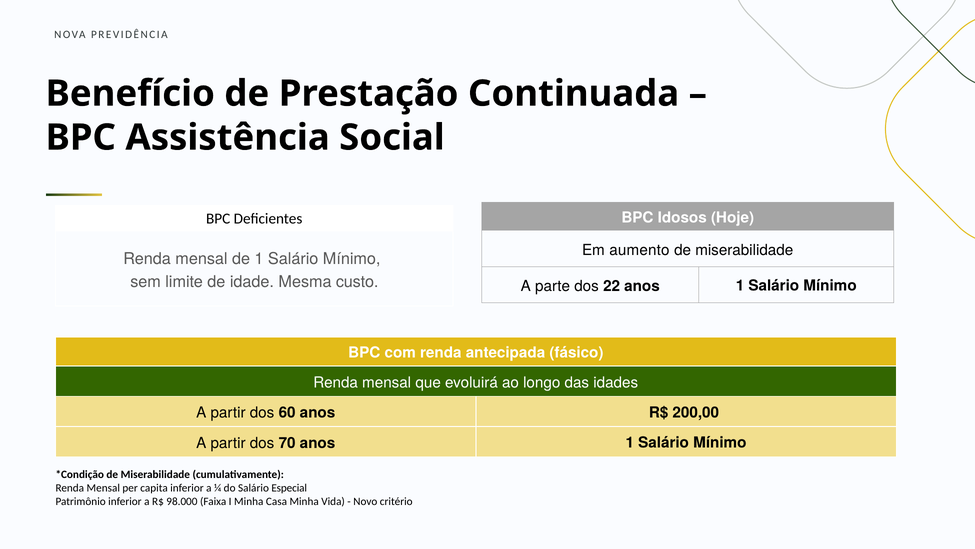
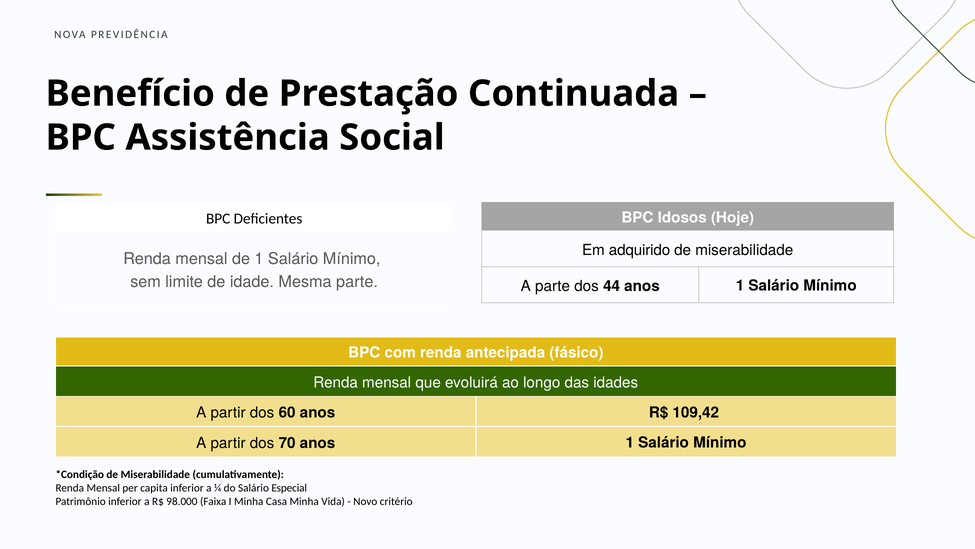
aumento: aumento -> adquirido (640, 250)
Mesma custo: custo -> parte (357, 282)
22: 22 -> 44 (612, 286)
200,00: 200,00 -> 109,42 (696, 412)
